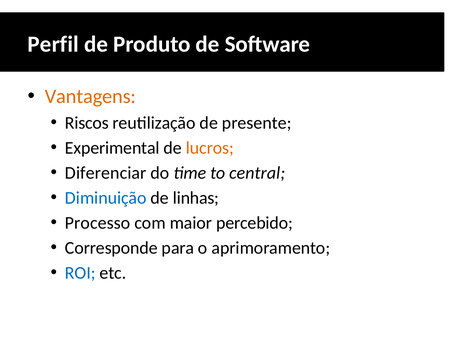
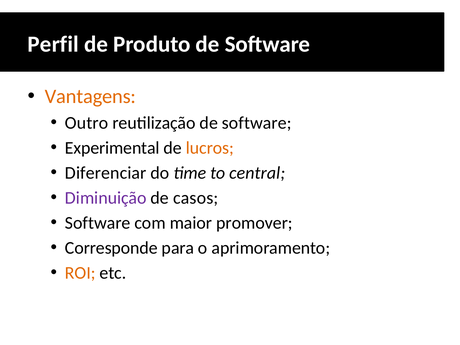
Riscos: Riscos -> Outro (87, 123)
reutilização de presente: presente -> software (257, 123)
Diminuição colour: blue -> purple (106, 198)
linhas: linhas -> casos (196, 198)
Processo: Processo -> Software (98, 223)
percebido: percebido -> promover (254, 223)
ROI colour: blue -> orange (80, 273)
